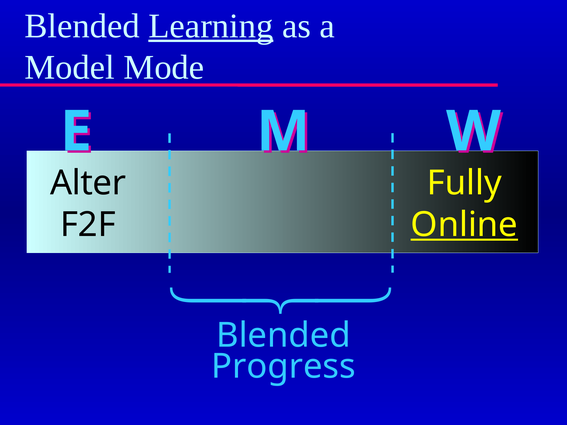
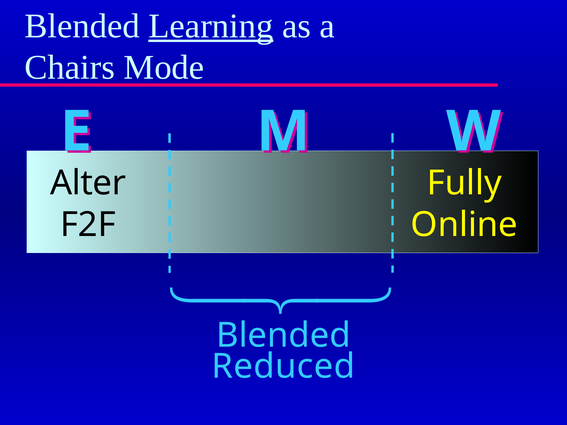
Model: Model -> Chairs (70, 68)
Online underline: present -> none (464, 225)
Progress: Progress -> Reduced (283, 367)
